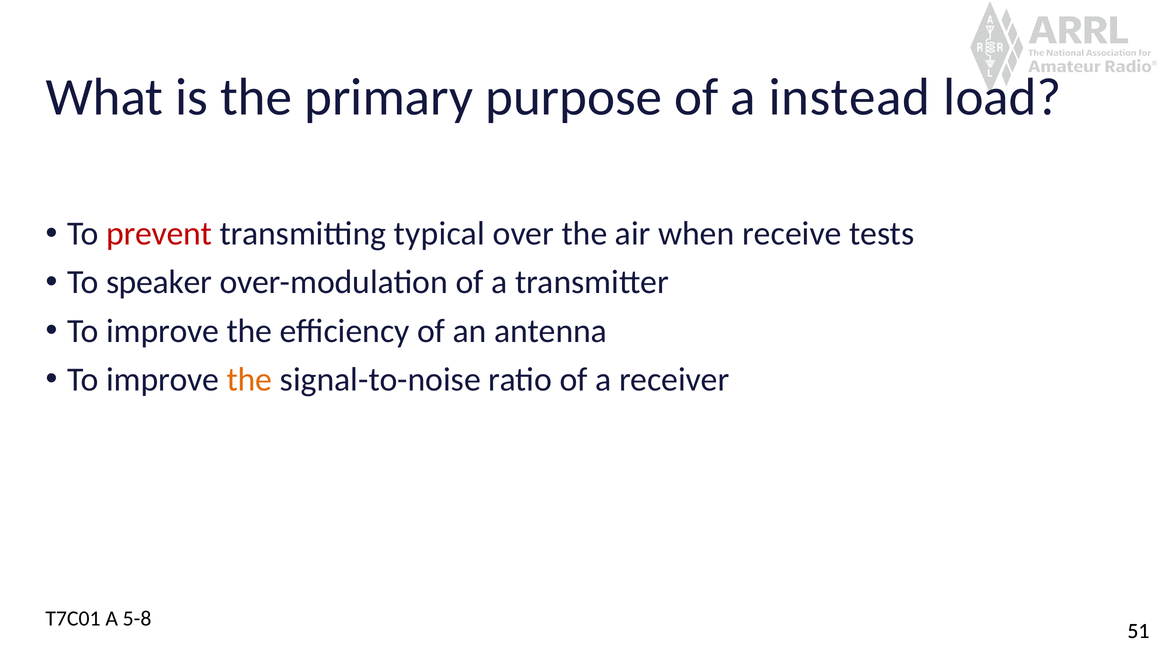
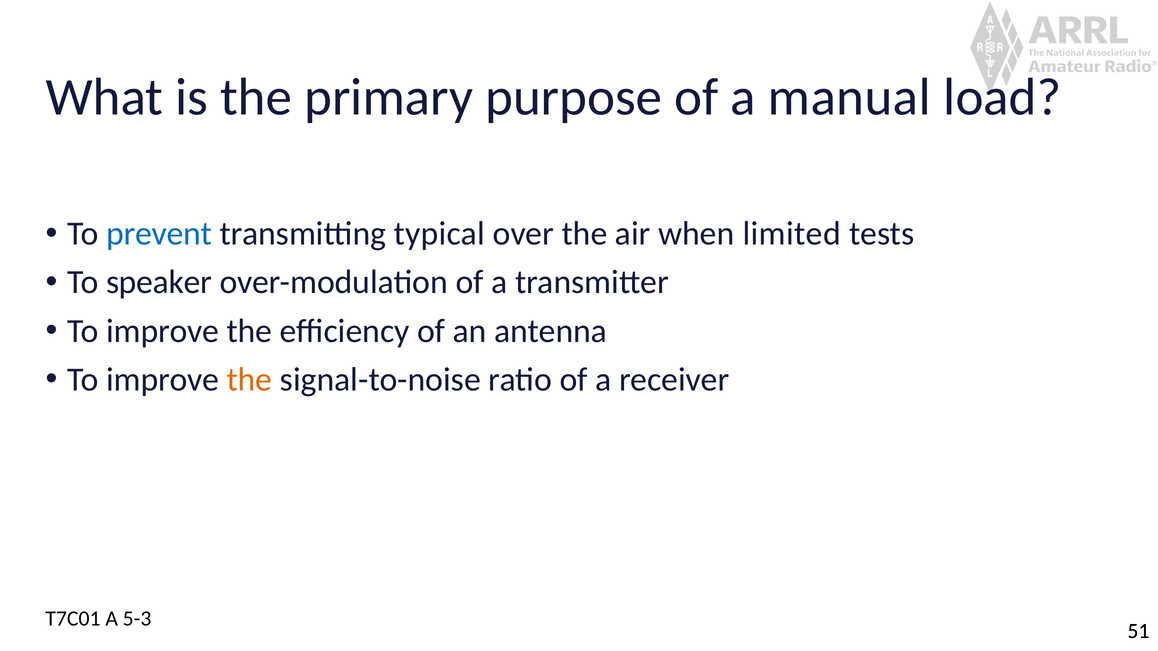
instead: instead -> manual (849, 97)
prevent colour: red -> blue (159, 234)
receive: receive -> limited (792, 234)
5-8: 5-8 -> 5-3 (137, 619)
